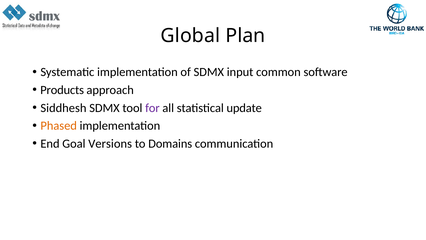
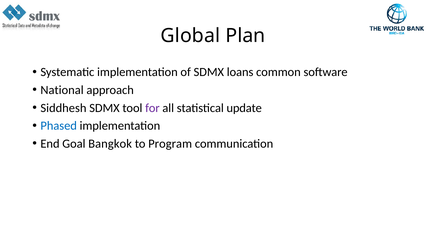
input: input -> loans (240, 72)
Products: Products -> National (62, 90)
Phased colour: orange -> blue (59, 126)
Versions: Versions -> Bangkok (110, 143)
Domains: Domains -> Program (170, 143)
